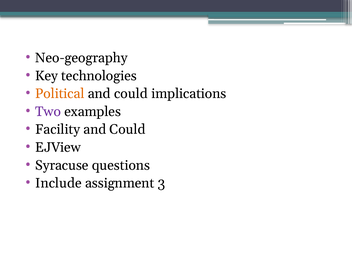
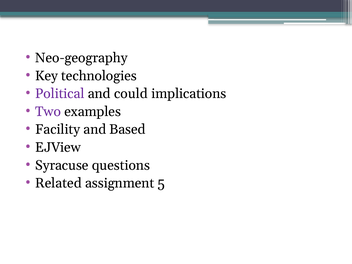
Political colour: orange -> purple (60, 94)
Could: Could -> Based (127, 129)
Include: Include -> Related (58, 183)
3: 3 -> 5 (161, 183)
